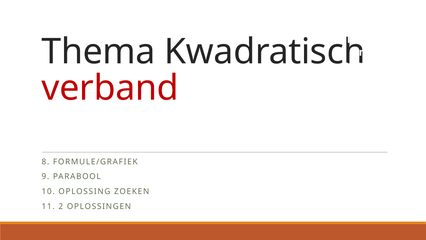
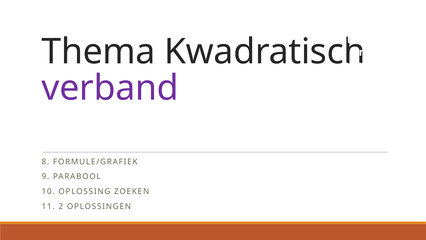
verband colour: red -> purple (110, 88)
